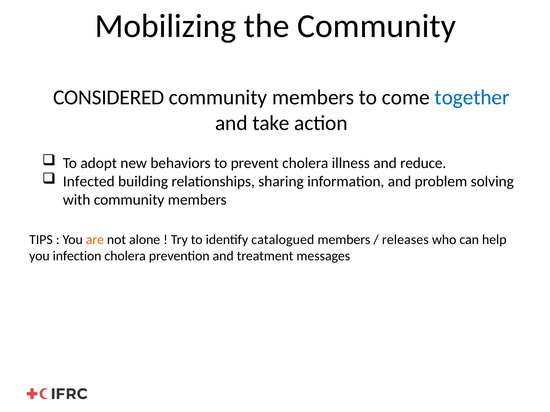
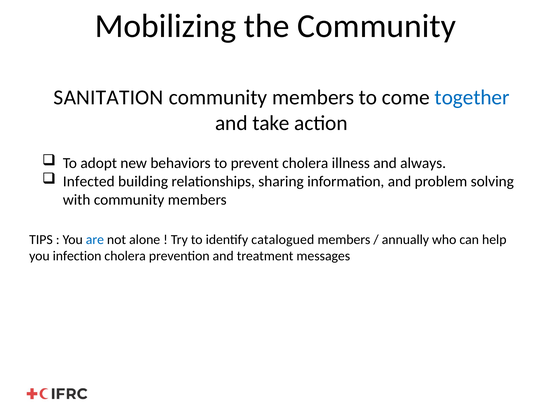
CONSIDERED: CONSIDERED -> SANITATION (109, 98)
reduce: reduce -> always (423, 163)
are colour: orange -> blue (95, 240)
releases: releases -> annually (405, 240)
